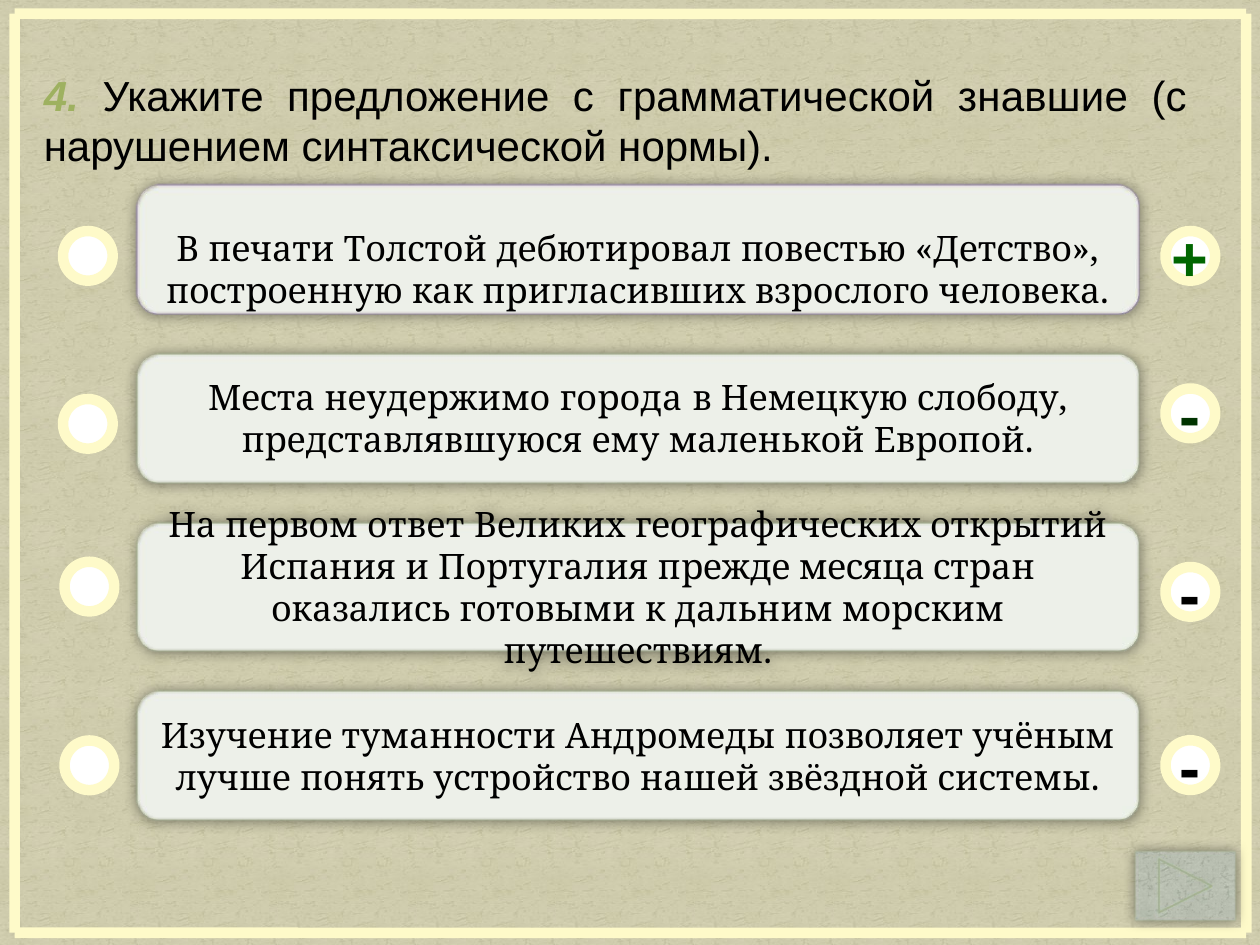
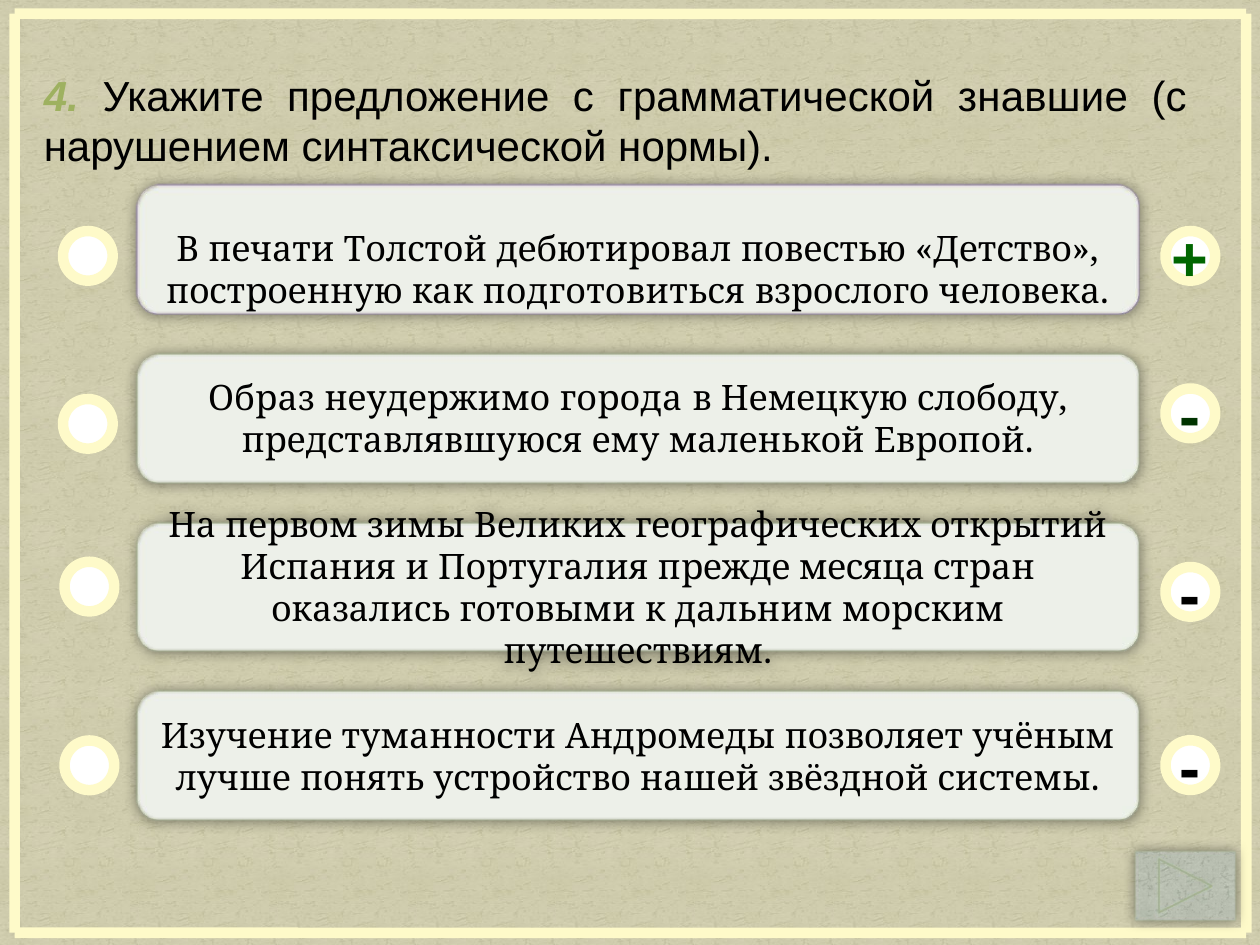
пригласивших: пригласивших -> подготовиться (614, 292)
Места: Места -> Образ (261, 399)
ответ: ответ -> зимы (416, 526)
